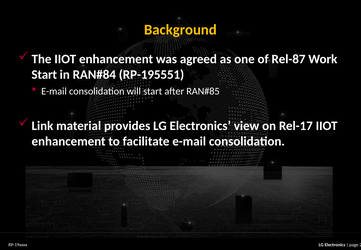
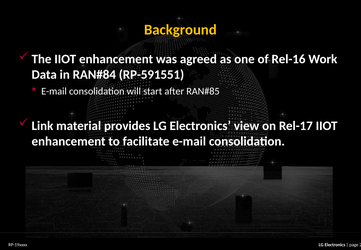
Rel-87: Rel-87 -> Rel-16 (288, 59)
Start: Start -> Data (44, 75)
RP-195551: RP-195551 -> RP-591551 (151, 75)
